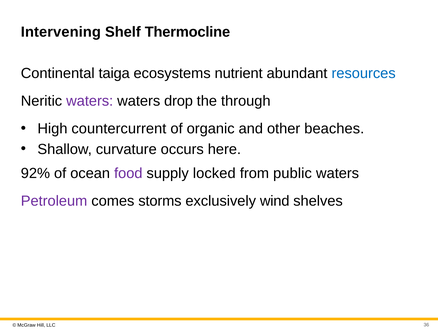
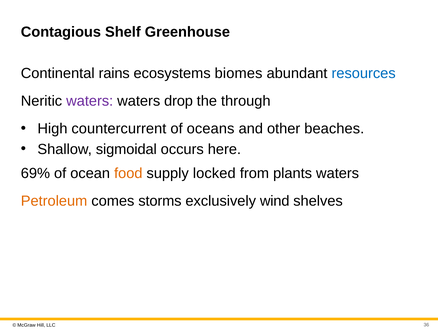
Intervening: Intervening -> Contagious (61, 32)
Thermocline: Thermocline -> Greenhouse (187, 32)
taiga: taiga -> rains (114, 73)
nutrient: nutrient -> biomes (239, 73)
organic: organic -> oceans (211, 129)
curvature: curvature -> sigmoidal (126, 149)
92%: 92% -> 69% (35, 173)
food colour: purple -> orange (128, 173)
public: public -> plants (293, 173)
Petroleum colour: purple -> orange (54, 201)
